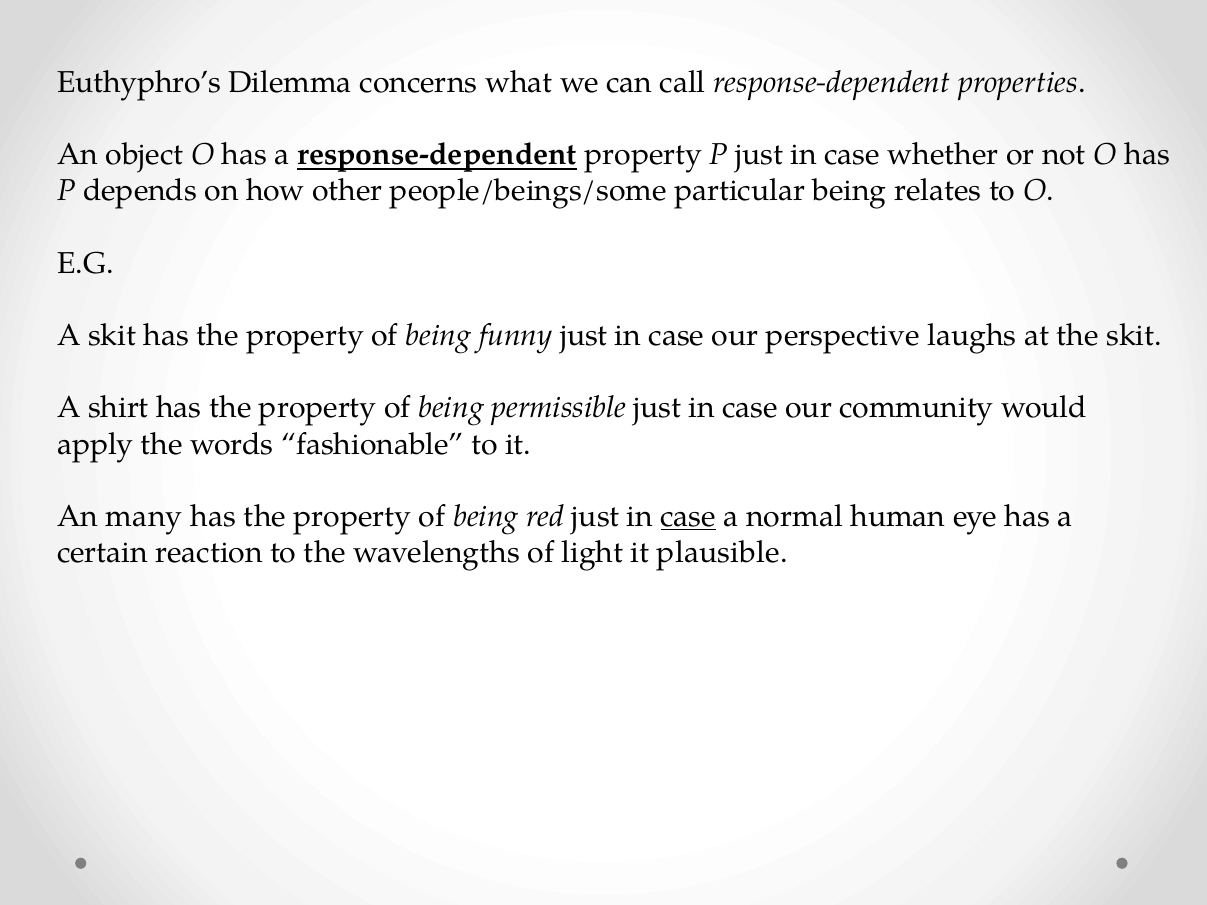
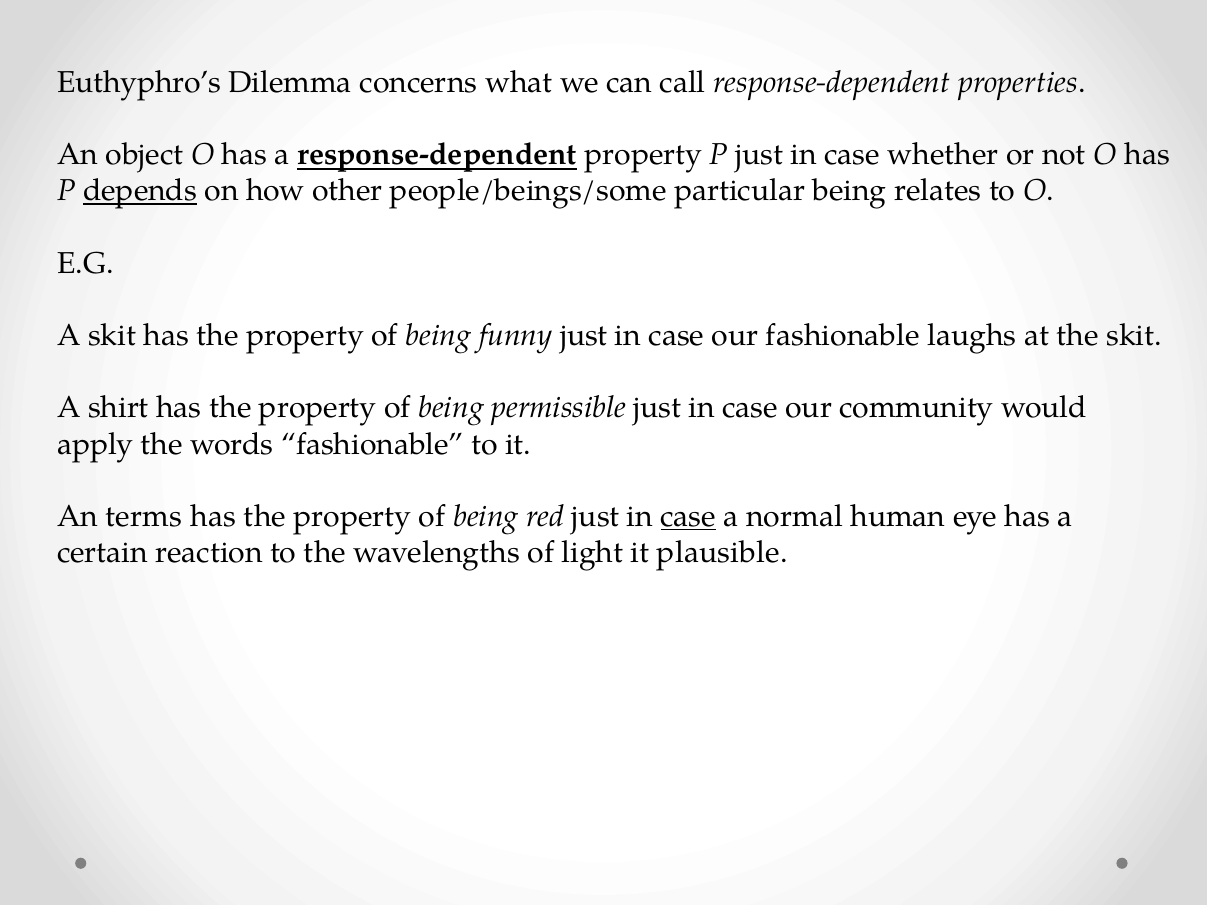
depends underline: none -> present (140, 191)
our perspective: perspective -> fashionable (843, 336)
many: many -> terms (144, 517)
